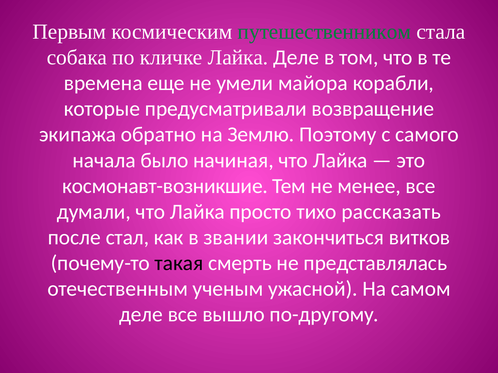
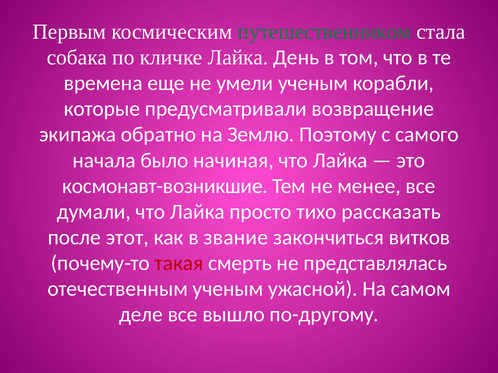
Лайка Деле: Деле -> День (296, 58)
умели майора: майора -> ученым (313, 83)
стал: стал -> этот (127, 238)
звании: звании -> звание (236, 238)
такая colour: black -> red (179, 263)
